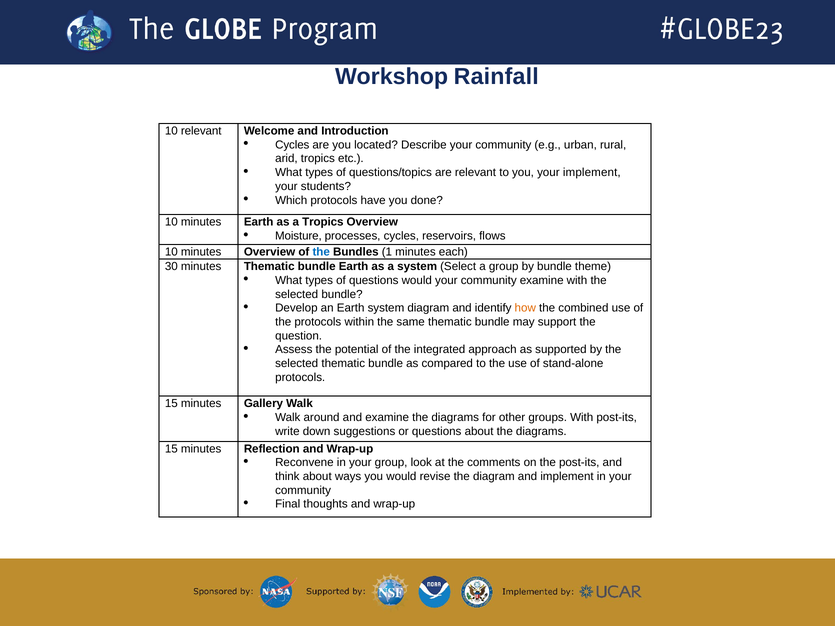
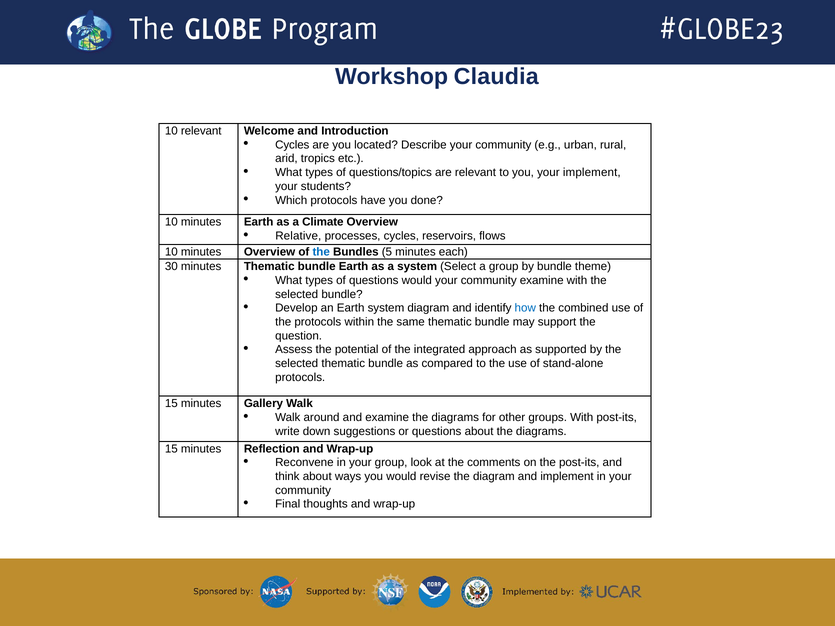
Rainfall: Rainfall -> Claudia (496, 76)
a Tropics: Tropics -> Climate (323, 222)
Moisture: Moisture -> Relative (298, 236)
1: 1 -> 5 (387, 252)
how colour: orange -> blue (525, 308)
